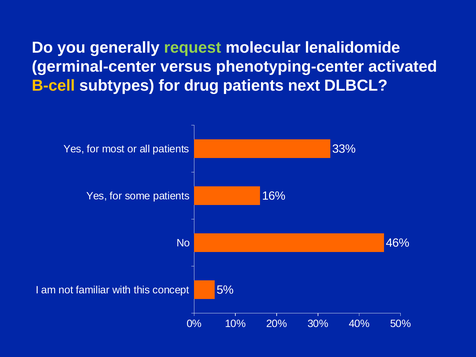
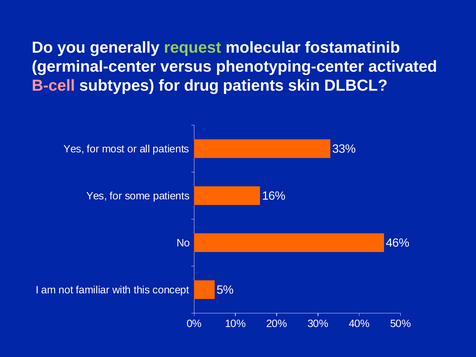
lenalidomide: lenalidomide -> fostamatinib (352, 48)
B-cell colour: yellow -> pink (53, 86)
next: next -> skin (304, 86)
